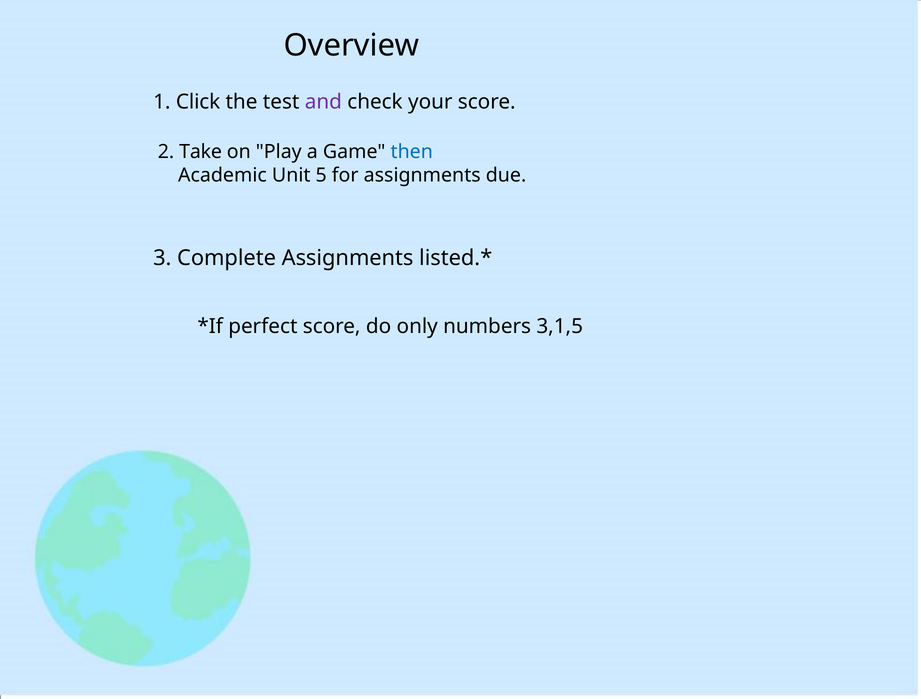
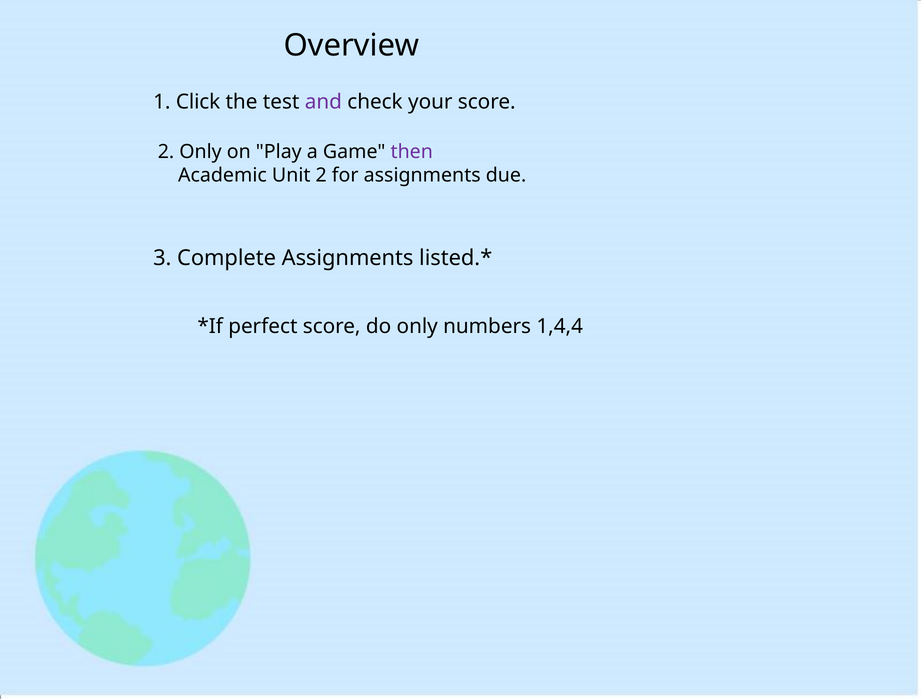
2 Take: Take -> Only (201, 152)
then colour: blue -> purple (412, 152)
Unit 5: 5 -> 2 (321, 175)
3,1,5: 3,1,5 -> 1,4,4 (560, 326)
